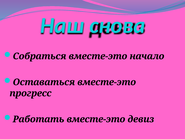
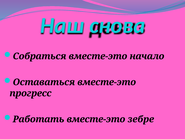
девиз: девиз -> зебре (141, 119)
